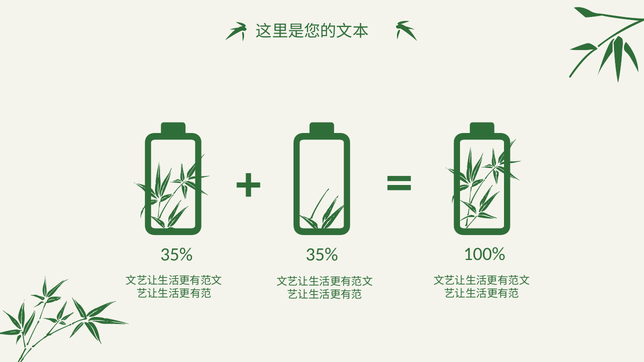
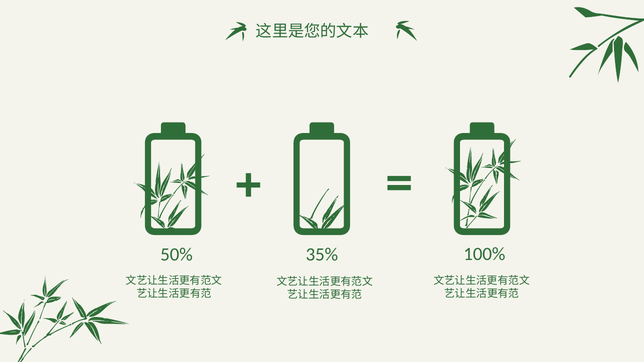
35%: 35% -> 50% (176, 254)
